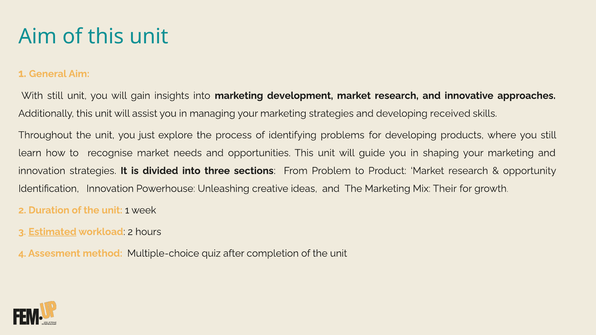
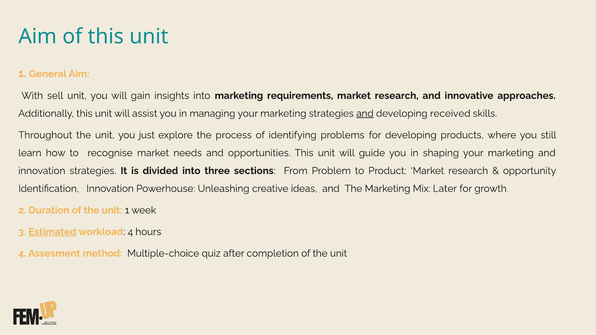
With still: still -> sell (55, 96)
development: development -> requirements (300, 96)
and underline: none -> present (365, 114)
Their: Their -> Later (445, 189)
workload 2: 2 -> 4 (130, 232)
